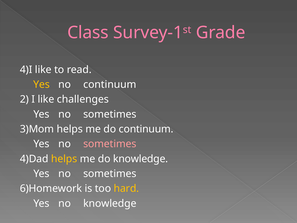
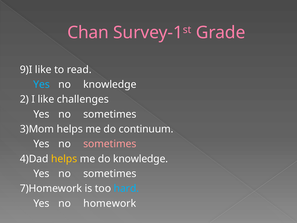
Class: Class -> Chan (88, 33)
4)I: 4)I -> 9)I (26, 70)
Yes colour: yellow -> light blue (42, 84)
no continuum: continuum -> knowledge (110, 84)
6)Homework: 6)Homework -> 7)Homework (51, 188)
hard colour: yellow -> light blue (126, 188)
no knowledge: knowledge -> homework (110, 203)
